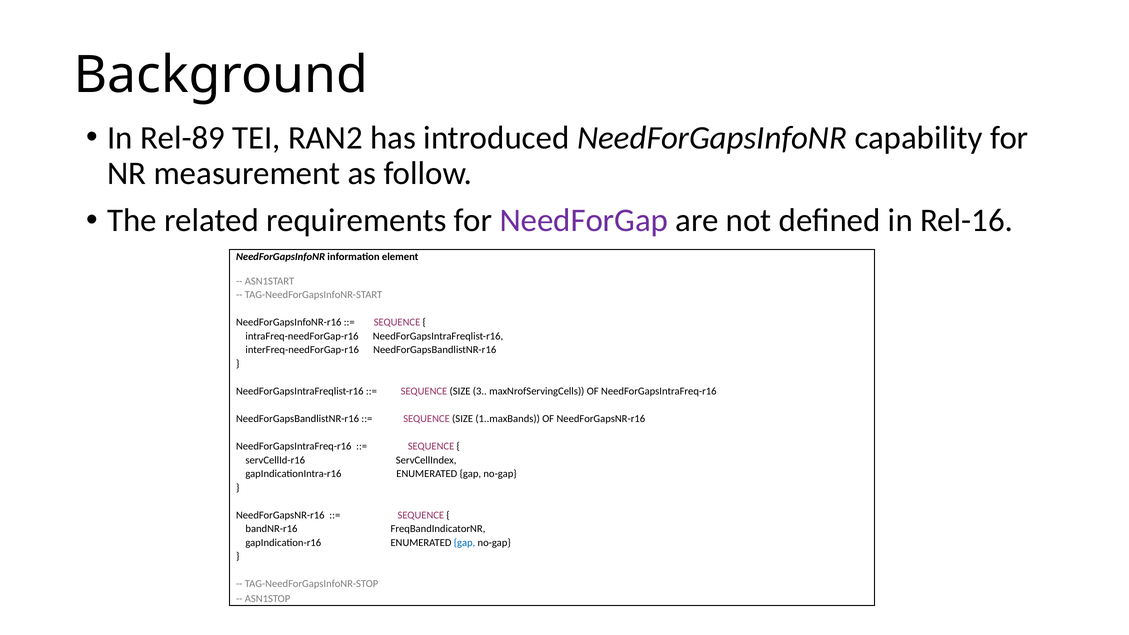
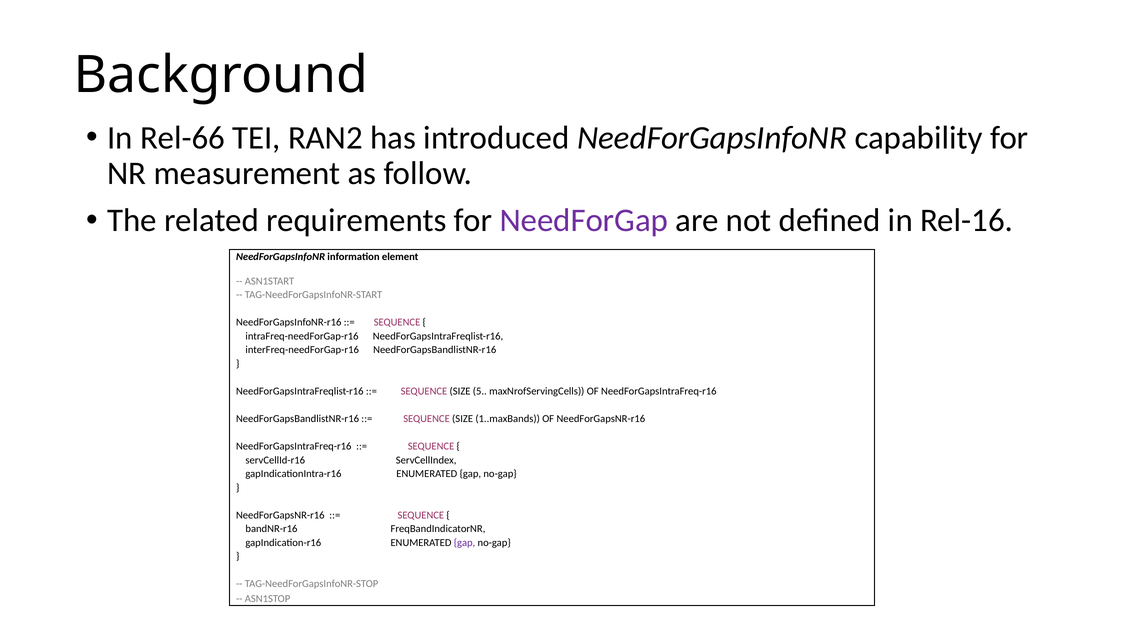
Rel-89: Rel-89 -> Rel-66 (182, 138)
3: 3 -> 5 (480, 391)
gap colour: blue -> purple (464, 543)
